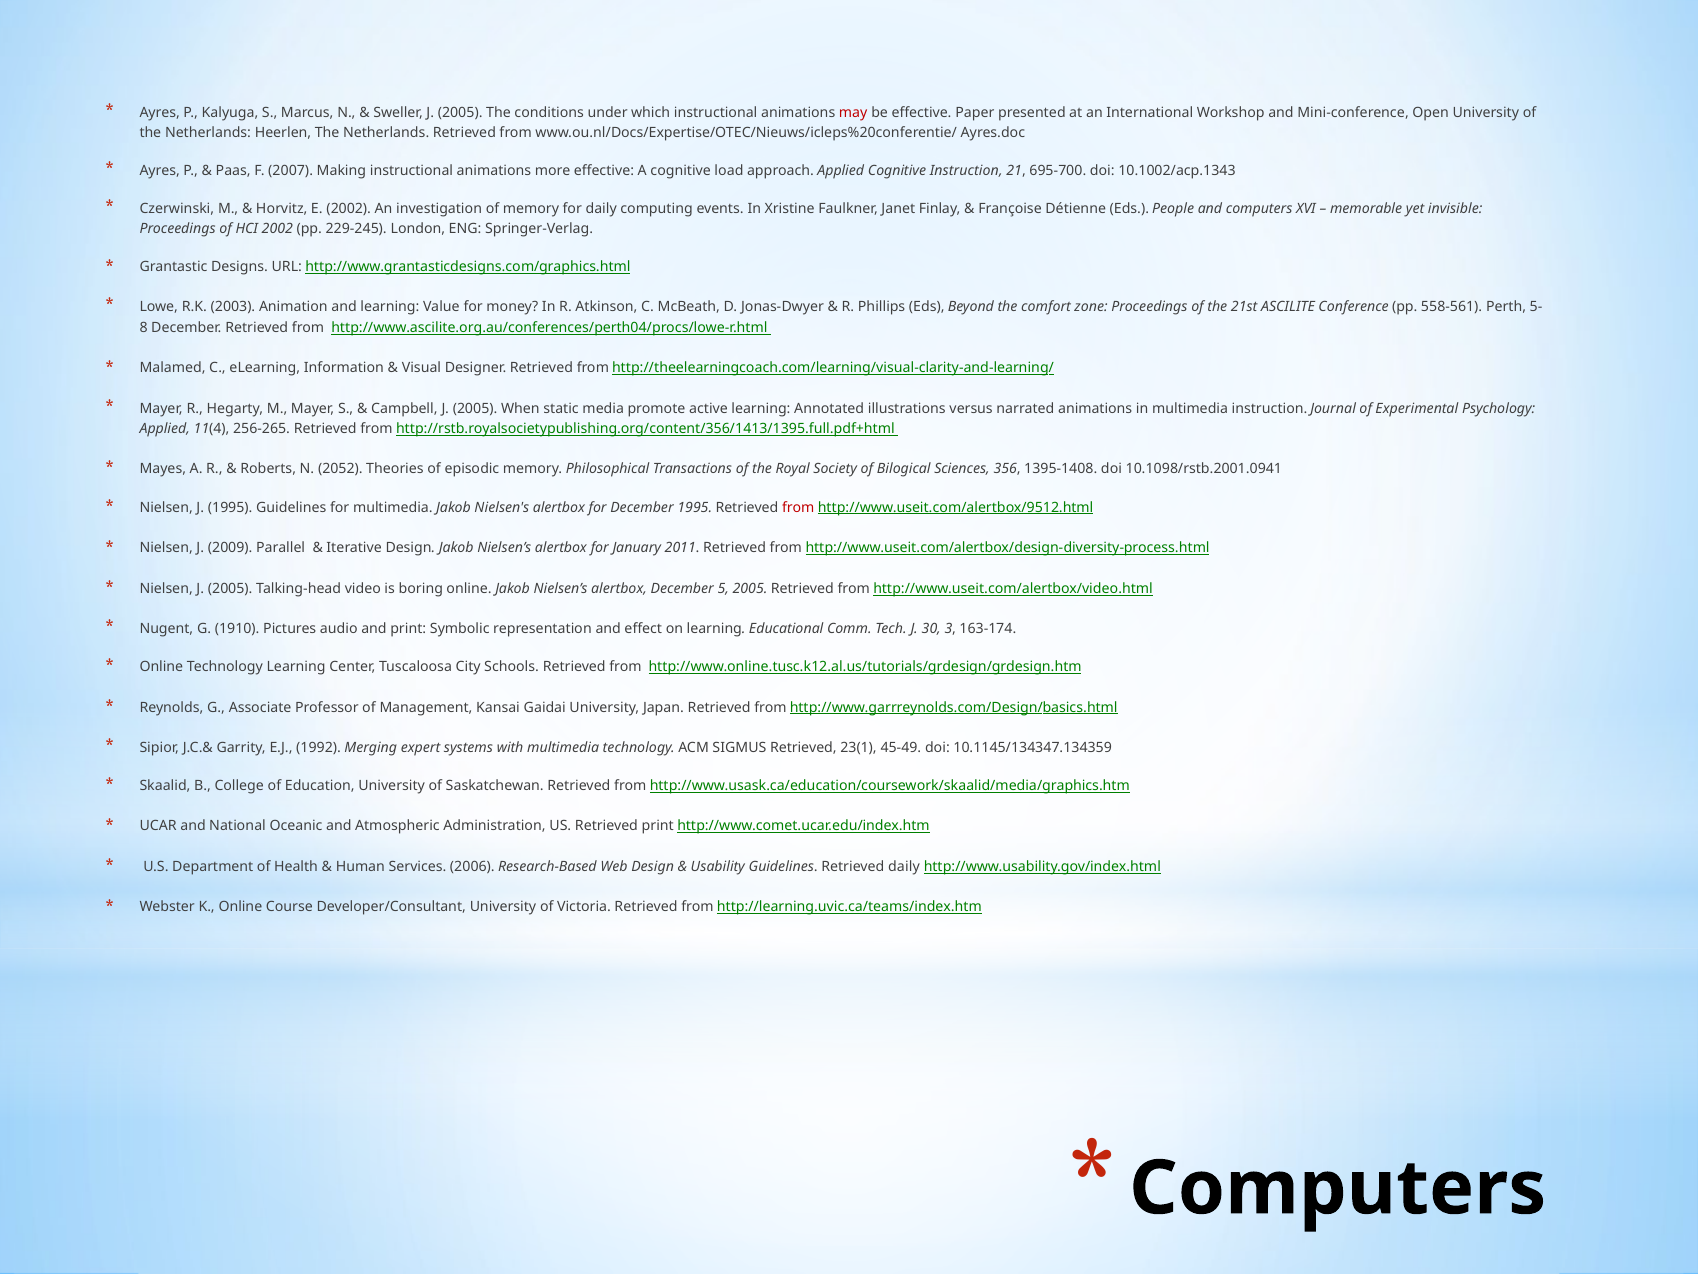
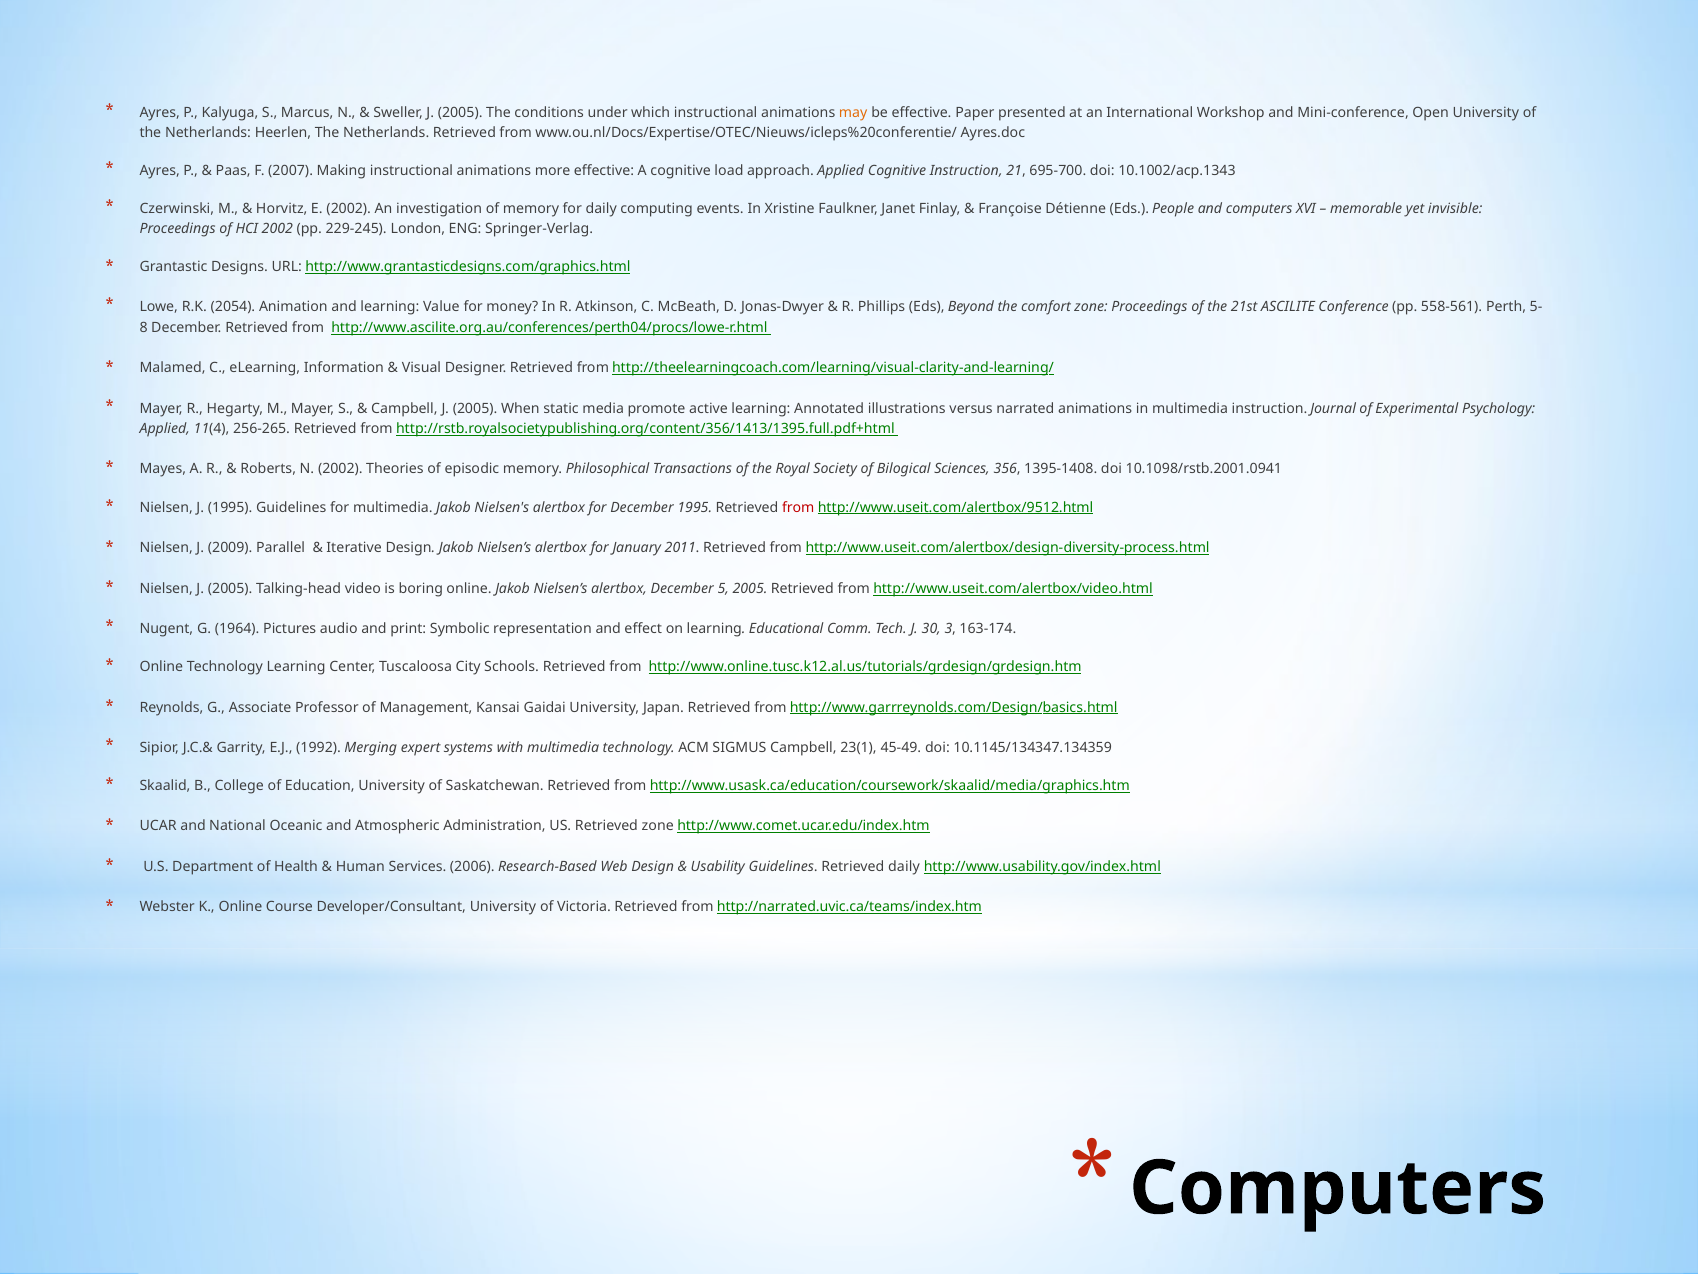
may colour: red -> orange (853, 112)
2003: 2003 -> 2054 (233, 307)
N 2052: 2052 -> 2002 (340, 469)
1910: 1910 -> 1964 (237, 628)
SIGMUS Retrieved: Retrieved -> Campbell (803, 747)
Retrieved print: print -> zone (658, 826)
http://learning.uvic.ca/teams/index.htm: http://learning.uvic.ca/teams/index.htm -> http://narrated.uvic.ca/teams/index.htm (849, 907)
